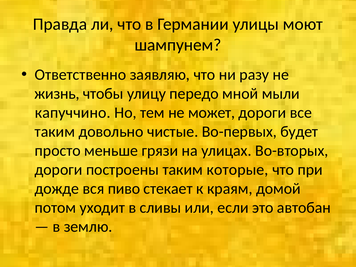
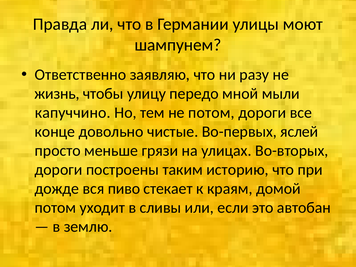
не может: может -> потом (211, 113)
таким: таким -> конце (55, 132)
будет: будет -> яслей (299, 132)
которые: которые -> историю (238, 170)
